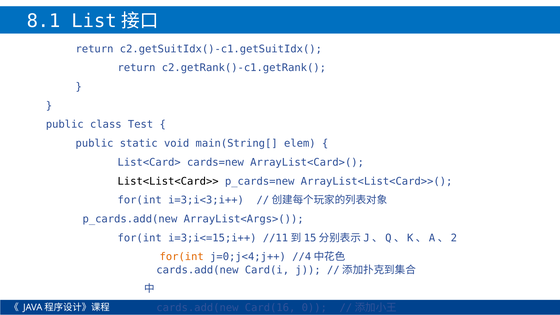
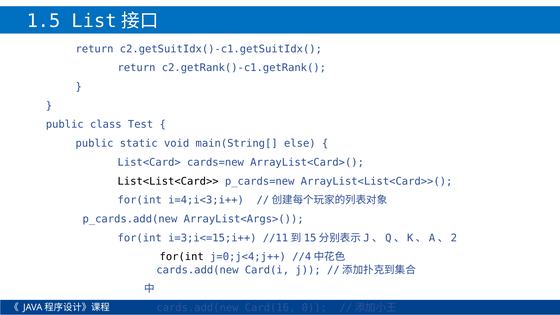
8.1: 8.1 -> 1.5 (44, 21)
elem: elem -> else (300, 143)
i=3;i<3;i++: i=3;i<3;i++ -> i=4;i<3;i++ (206, 200)
for(int colour: orange -> black (182, 257)
